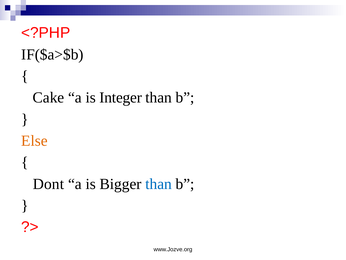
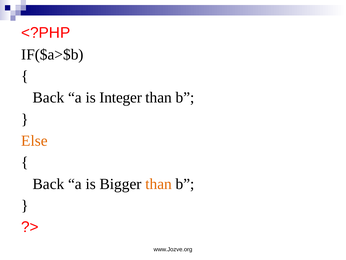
Cake: Cake -> Back (49, 97)
Dont: Dont -> Back (49, 184)
than colour: blue -> orange (159, 184)
